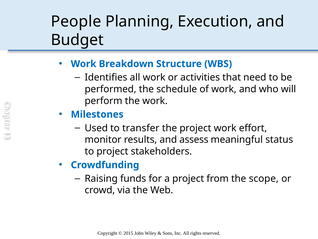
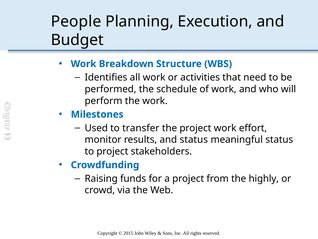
and assess: assess -> status (194, 139)
scope: scope -> highly (264, 178)
